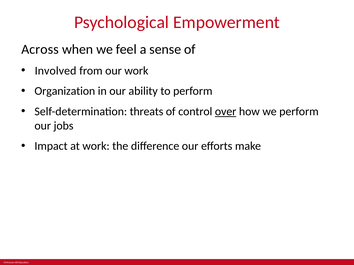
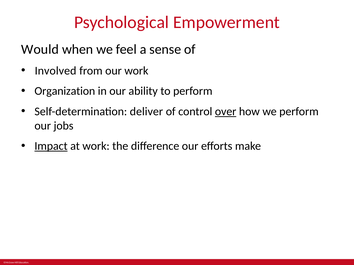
Across: Across -> Would (40, 49)
threats: threats -> deliver (146, 112)
Impact underline: none -> present (51, 146)
